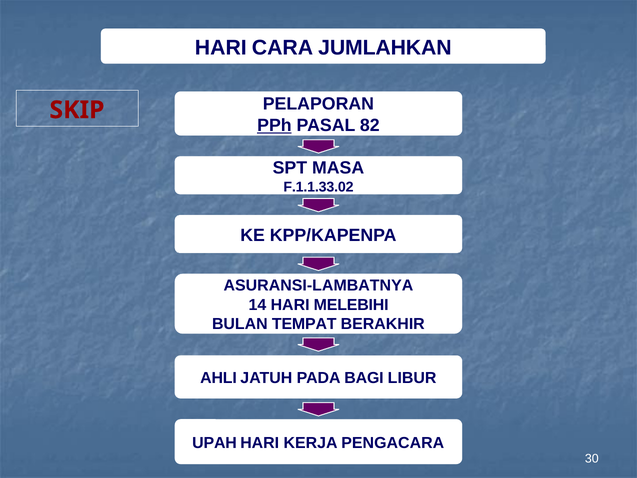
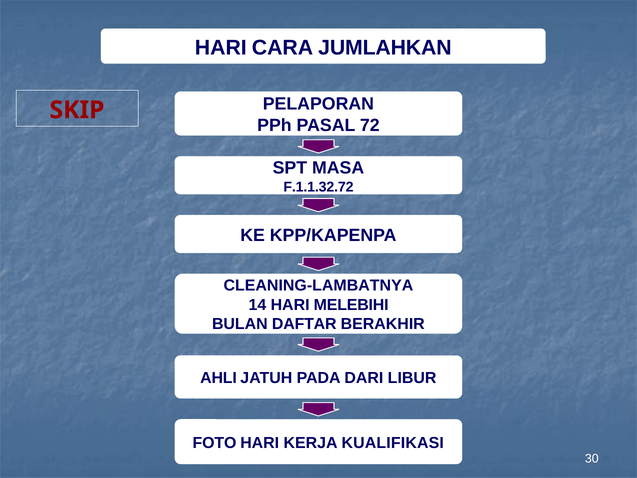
PPh underline: present -> none (274, 125)
82: 82 -> 72 (370, 125)
F.1.1.33.02: F.1.1.33.02 -> F.1.1.32.72 (318, 187)
ASURANSI-LAMBATNYA: ASURANSI-LAMBATNYA -> CLEANING-LAMBATNYA (318, 286)
TEMPAT: TEMPAT -> DAFTAR (304, 324)
BAGI: BAGI -> DARI (364, 378)
UPAH: UPAH -> FOTO (214, 443)
PENGACARA: PENGACARA -> KUALIFIKASI (393, 443)
